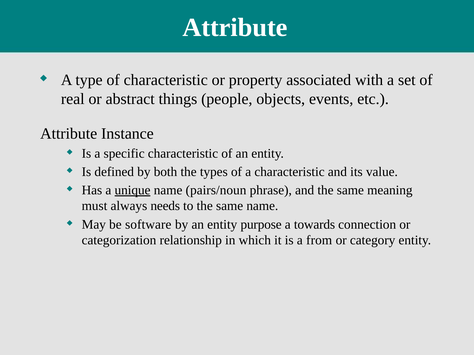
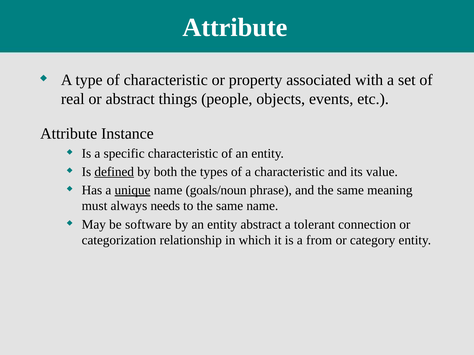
defined underline: none -> present (114, 172)
pairs/noun: pairs/noun -> goals/noun (216, 190)
entity purpose: purpose -> abstract (261, 225)
towards: towards -> tolerant (314, 225)
